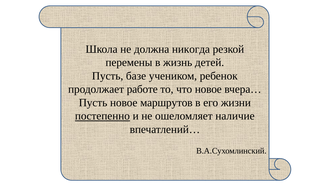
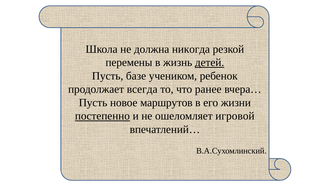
детей underline: none -> present (210, 62)
работе: работе -> всегда (142, 89)
что новое: новое -> ранее (208, 89)
наличие: наличие -> игровой (235, 116)
